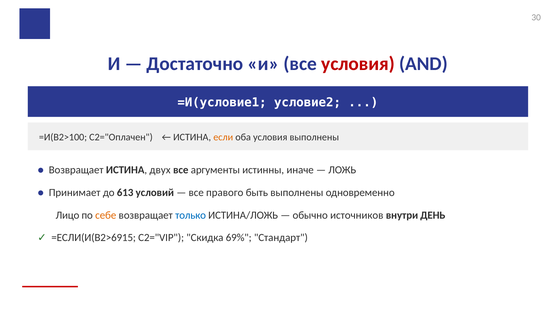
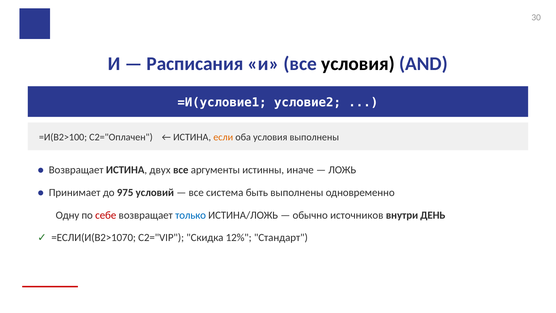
Достаточно: Достаточно -> Расписания (195, 64)
условия colour: red -> black (358, 64)
613: 613 -> 975 (125, 192)
правого: правого -> система (225, 192)
Лицо: Лицо -> Одну (67, 215)
себе colour: orange -> red (106, 215)
=ЕСЛИ(И(B2>6915: =ЕСЛИ(И(B2>6915 -> =ЕСЛИ(И(B2>1070 (94, 238)
69%: 69% -> 12% (239, 238)
